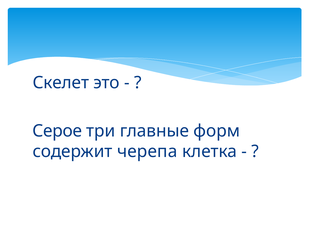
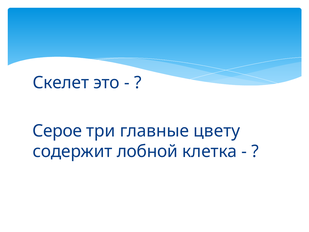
форм: форм -> цвету (217, 131)
черепа: черепа -> лобной (147, 151)
